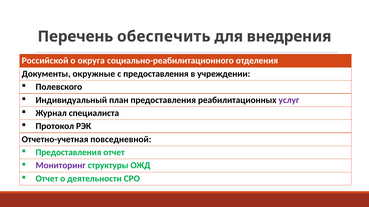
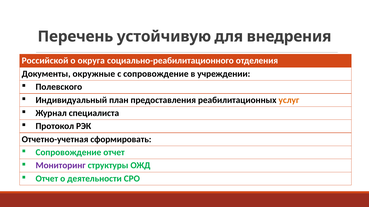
обеспечить: обеспечить -> устойчивую (164, 37)
с предоставления: предоставления -> сопровождение (156, 74)
услуг colour: purple -> orange (289, 100)
повседневной: повседневной -> сформировать (121, 140)
Предоставления: Предоставления -> Сопровождение (68, 153)
